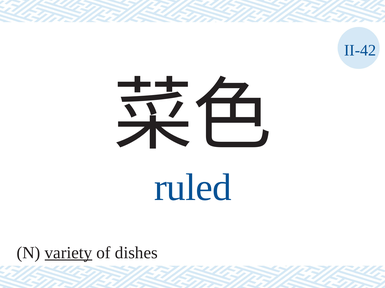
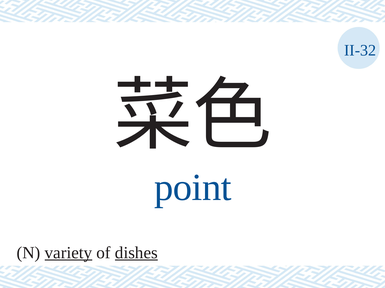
II-42: II-42 -> II-32 (360, 50)
ruled: ruled -> point (193, 188)
dishes underline: none -> present (136, 253)
